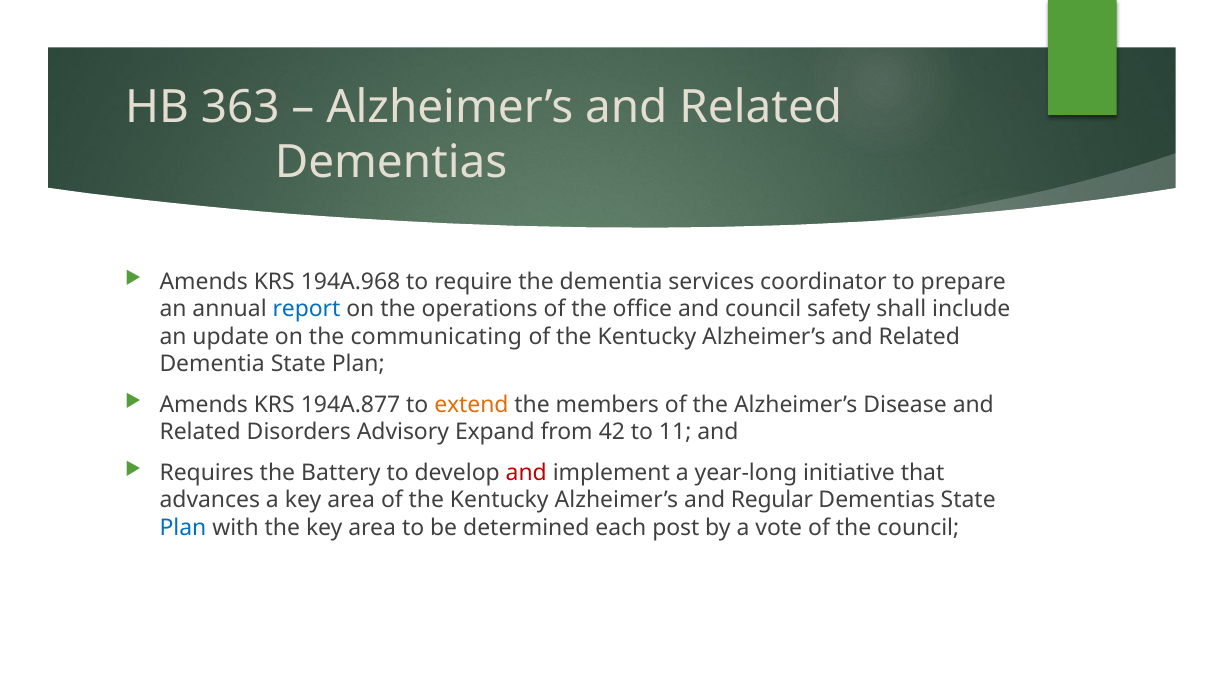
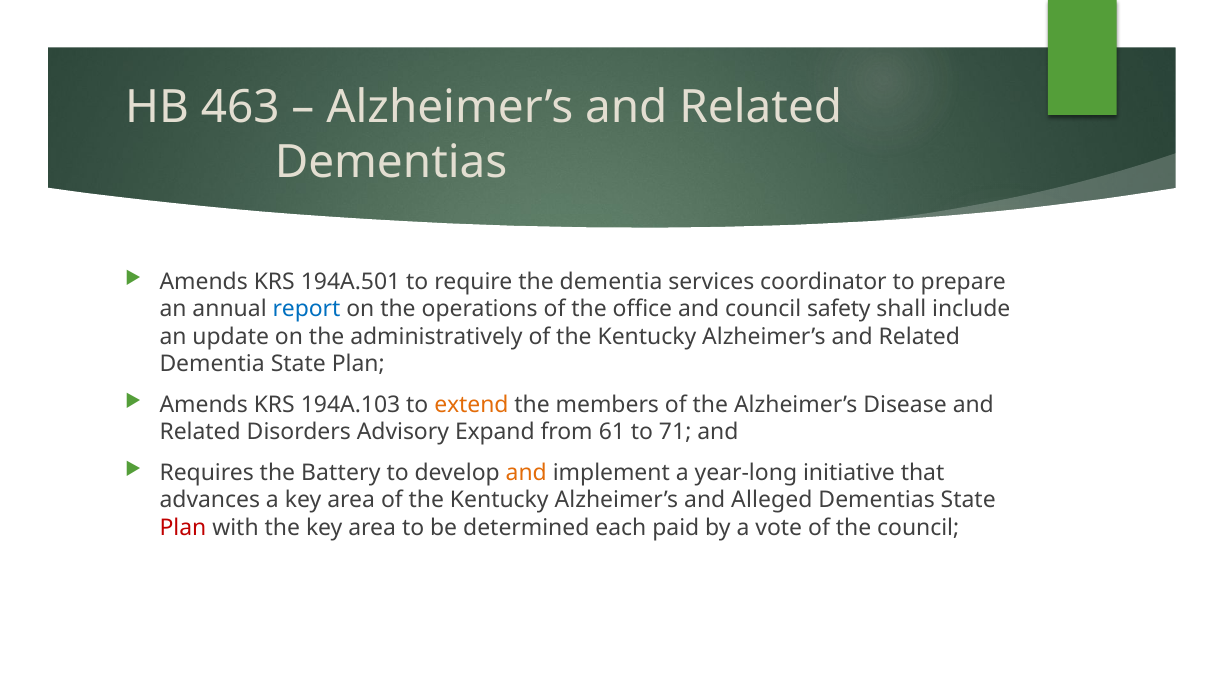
363: 363 -> 463 (240, 107)
194A.968: 194A.968 -> 194A.501 (351, 281)
communicating: communicating -> administratively (436, 336)
194A.877: 194A.877 -> 194A.103 (351, 404)
42: 42 -> 61 (612, 432)
11: 11 -> 71 (675, 432)
and colour: red -> orange (526, 472)
Regular: Regular -> Alleged (772, 500)
Plan colour: blue -> red (183, 527)
post: post -> paid (676, 527)
